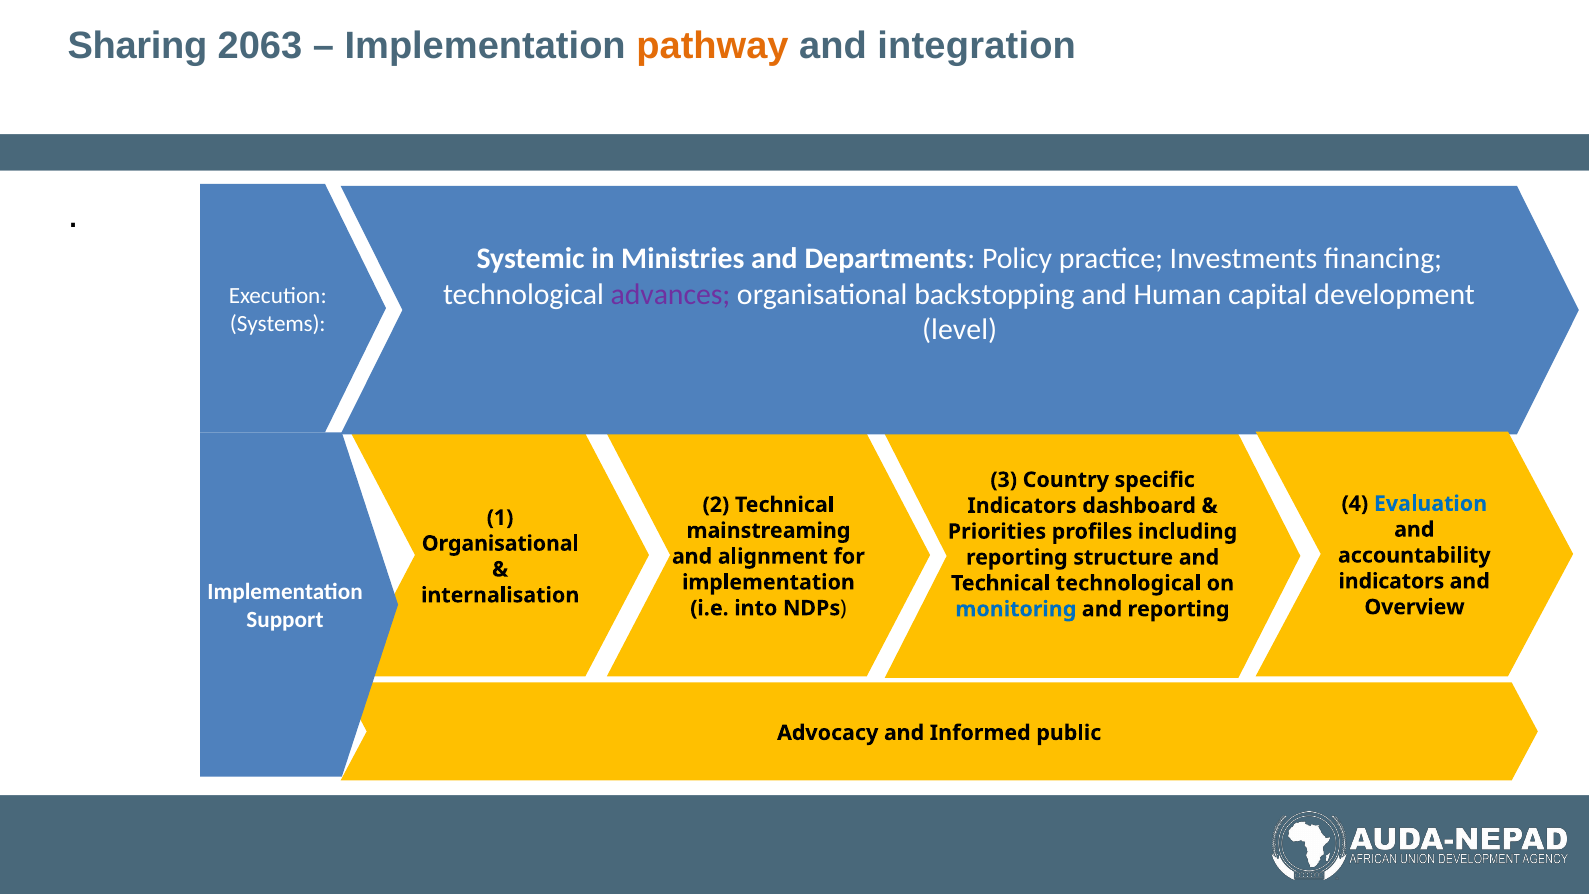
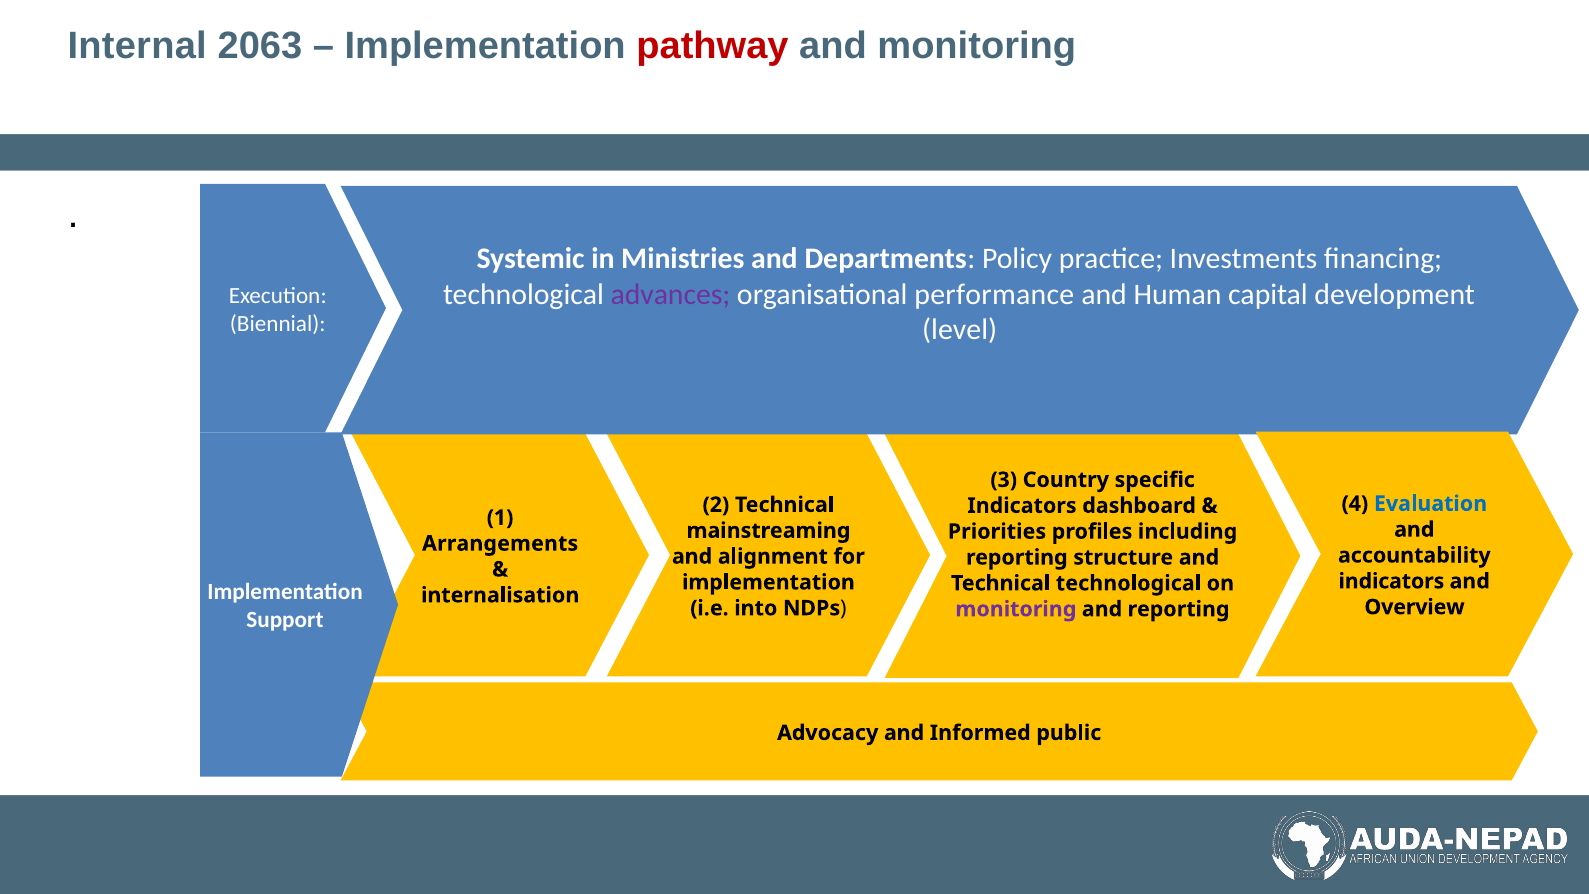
Sharing: Sharing -> Internal (137, 46)
pathway colour: orange -> red (712, 46)
and integration: integration -> monitoring (977, 46)
backstopping: backstopping -> performance (994, 294)
Systems: Systems -> Biennial (278, 324)
Organisational: Organisational -> Arrangements (500, 543)
monitoring colour: blue -> purple (1016, 609)
